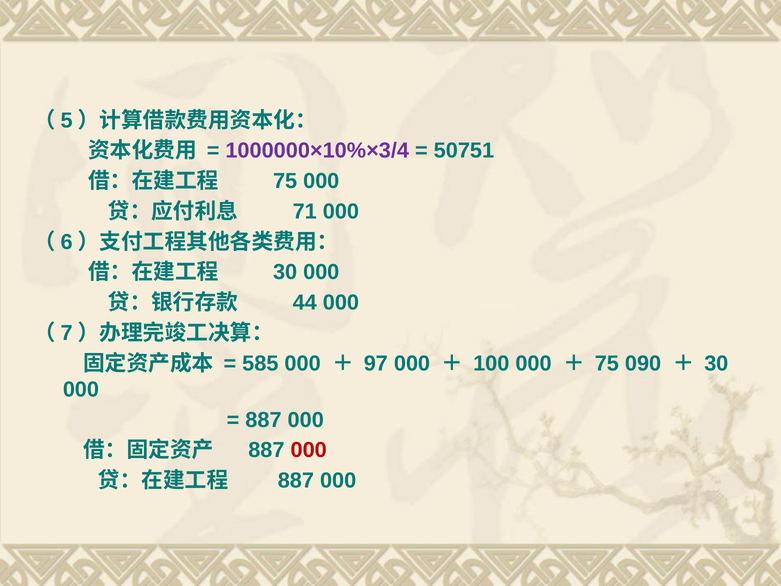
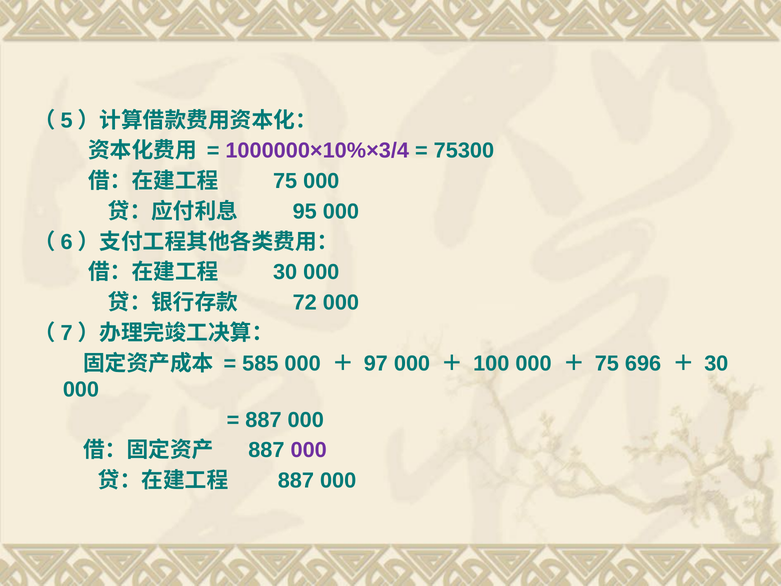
50751: 50751 -> 75300 (464, 151)
71: 71 -> 95 (305, 211)
44: 44 -> 72 (305, 303)
090: 090 -> 696 (643, 363)
000 colour: red -> purple (309, 450)
